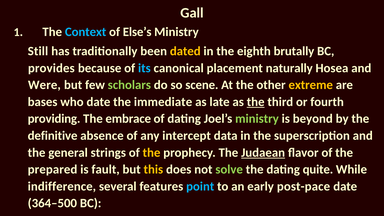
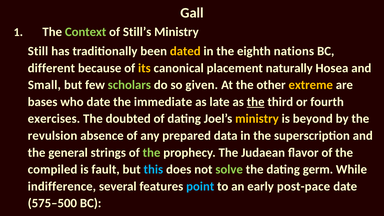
Context colour: light blue -> light green (86, 32)
Else’s: Else’s -> Still’s (137, 32)
brutally: brutally -> nations (294, 51)
provides: provides -> different (51, 68)
its colour: light blue -> yellow (144, 68)
Were: Were -> Small (44, 85)
scene: scene -> given (202, 85)
providing: providing -> exercises (54, 119)
embrace: embrace -> doubted (128, 119)
ministry colour: light green -> yellow (257, 119)
definitive: definitive -> revulsion (53, 136)
intercept: intercept -> prepared (187, 136)
the colour: yellow -> light green (152, 153)
Judaean underline: present -> none (263, 153)
prepared: prepared -> compiled (53, 169)
this colour: yellow -> light blue (153, 169)
quite: quite -> germ (318, 169)
364–500: 364–500 -> 575–500 (52, 203)
